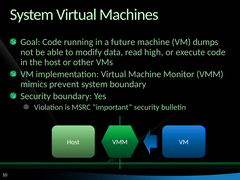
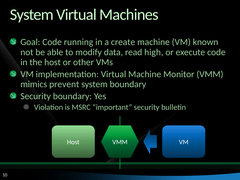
future: future -> create (123, 42)
dumps: dumps -> known (206, 42)
